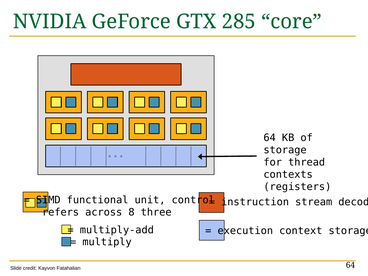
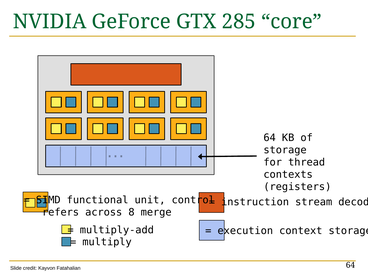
three: three -> merge (156, 212)
